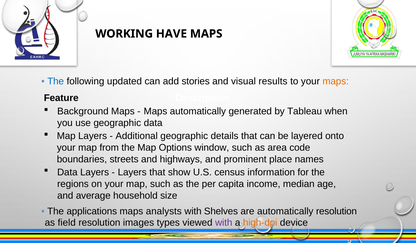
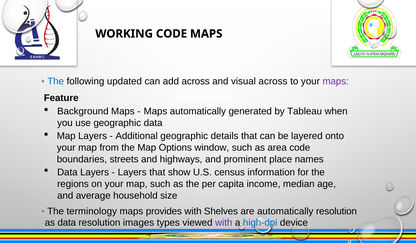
WORKING HAVE: HAVE -> CODE (172, 34)
add stories: stories -> across (196, 81)
visual results: results -> across (273, 81)
maps colour: orange -> purple (336, 81)
applications: applications -> terminology (92, 211)
analysts: analysts -> provides (164, 211)
as field: field -> data (67, 222)
high-dpi colour: orange -> blue (260, 222)
